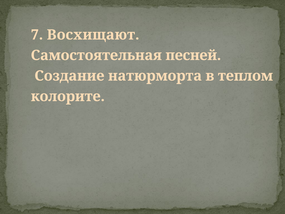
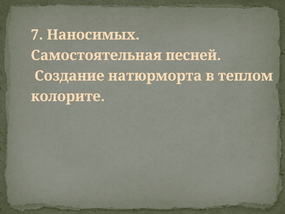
Восхищают: Восхищают -> Наносимых (93, 35)
